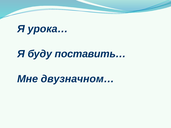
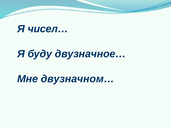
урока…: урока… -> чисел… (48, 29)
поставить…: поставить… -> двузначное… (90, 54)
